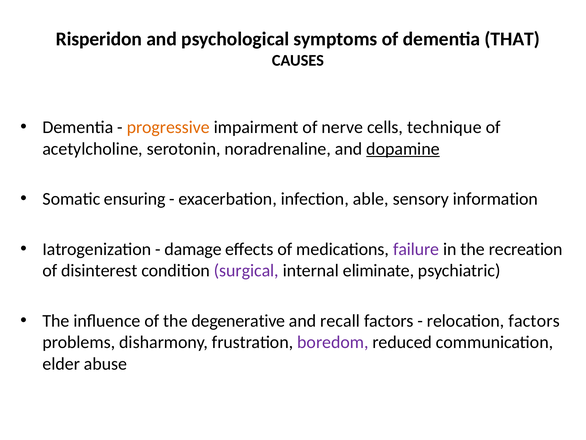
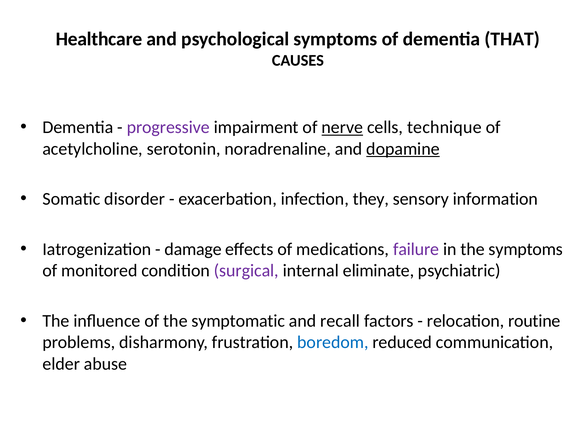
Risperidon: Risperidon -> Healthcare (99, 39)
progressive colour: orange -> purple (168, 127)
nerve underline: none -> present (342, 127)
ensuring: ensuring -> disorder (135, 199)
able: able -> they (371, 199)
the recreation: recreation -> symptoms (526, 249)
disinterest: disinterest -> monitored (99, 270)
degenerative: degenerative -> symptomatic (238, 321)
relocation factors: factors -> routine (534, 321)
boredom colour: purple -> blue (333, 342)
